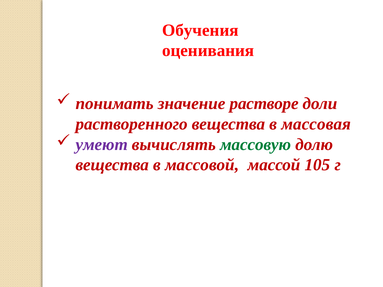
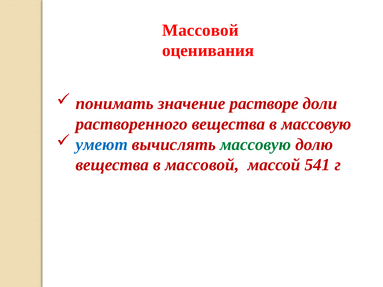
Обучения: Обучения -> Массовой (200, 30)
в массовая: массовая -> массовую (316, 124)
умеют colour: purple -> blue (102, 145)
105: 105 -> 541 (317, 165)
